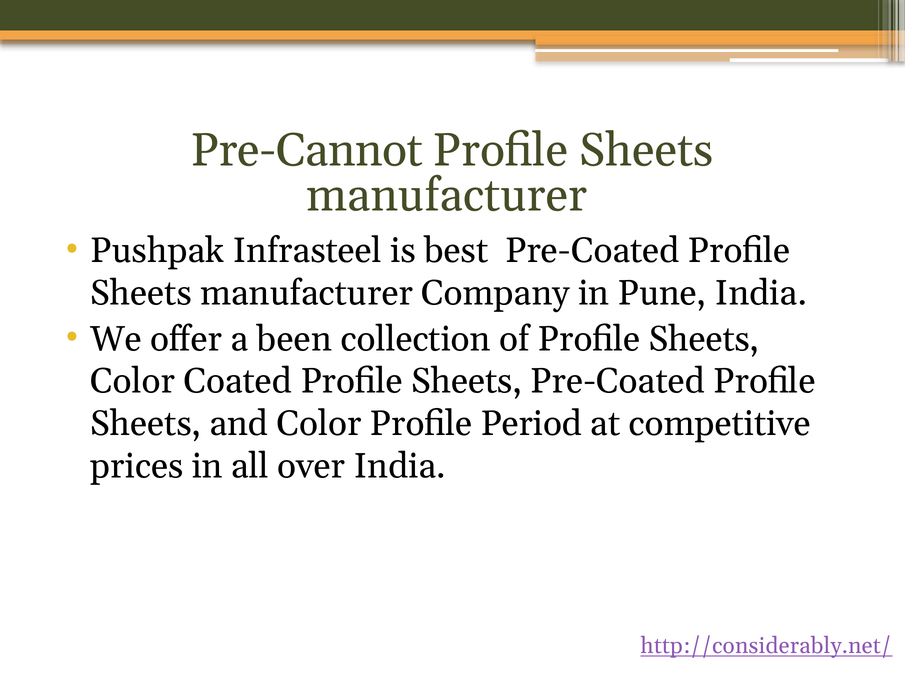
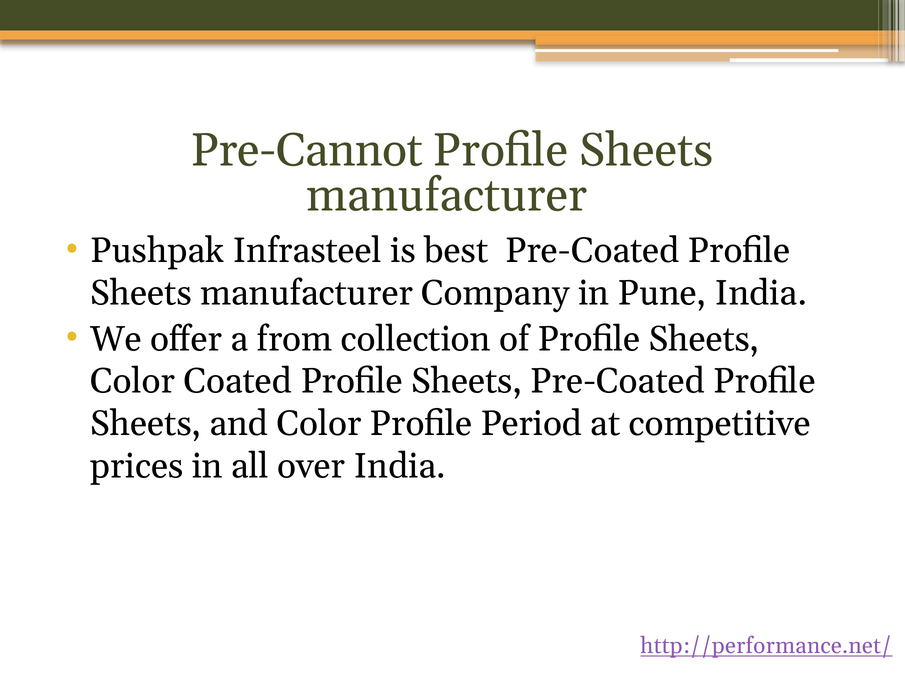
been: been -> from (294, 339)
http://considerably.net/: http://considerably.net/ -> http://performance.net/ (766, 646)
